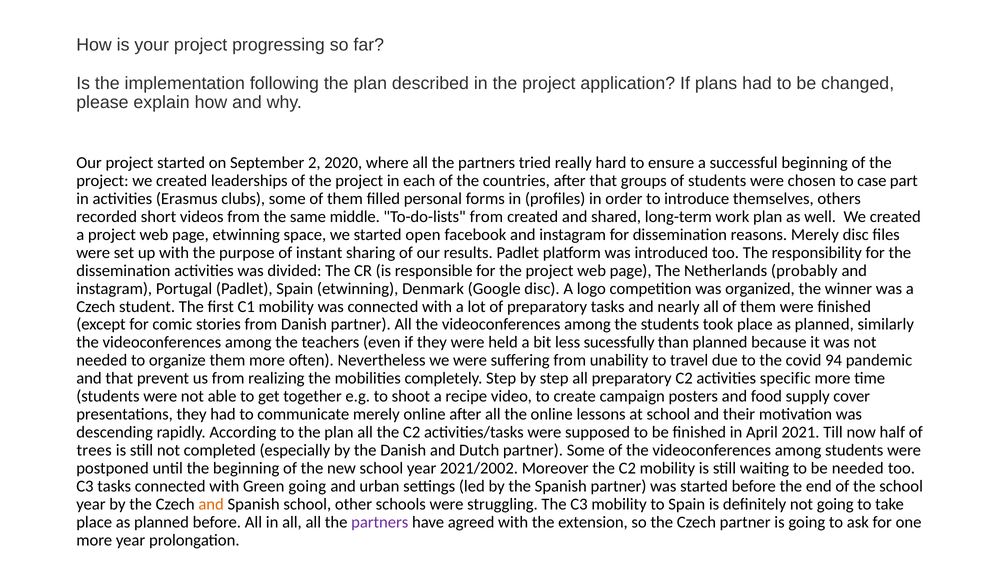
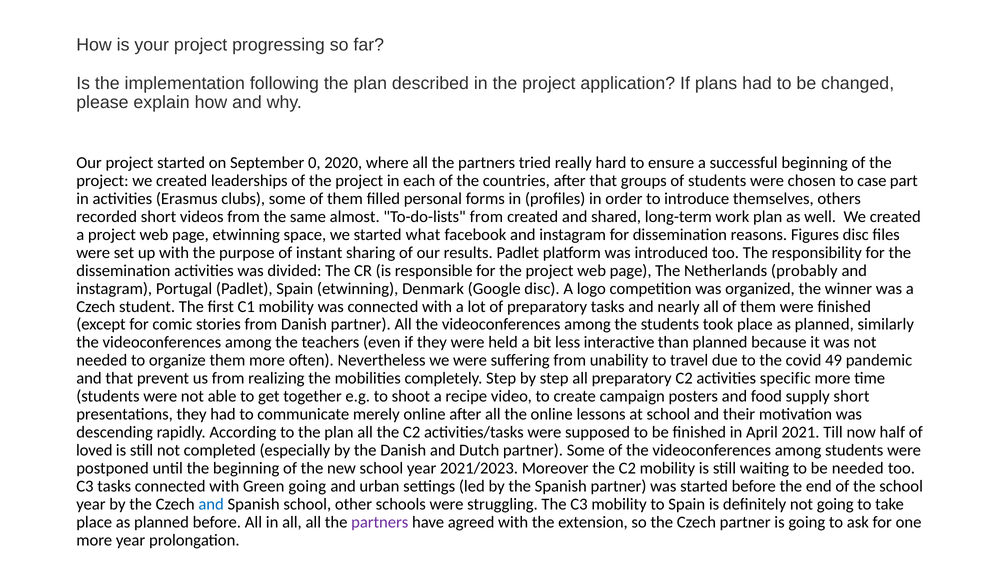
2: 2 -> 0 (314, 163)
middle: middle -> almost (355, 217)
open: open -> what (423, 235)
reasons Merely: Merely -> Figures (815, 235)
sucessfully: sucessfully -> interactive (619, 343)
94: 94 -> 49 (834, 361)
supply cover: cover -> short (851, 397)
trees: trees -> loved (94, 451)
2021/2002: 2021/2002 -> 2021/2023 (479, 469)
and colour: orange -> blue (211, 505)
